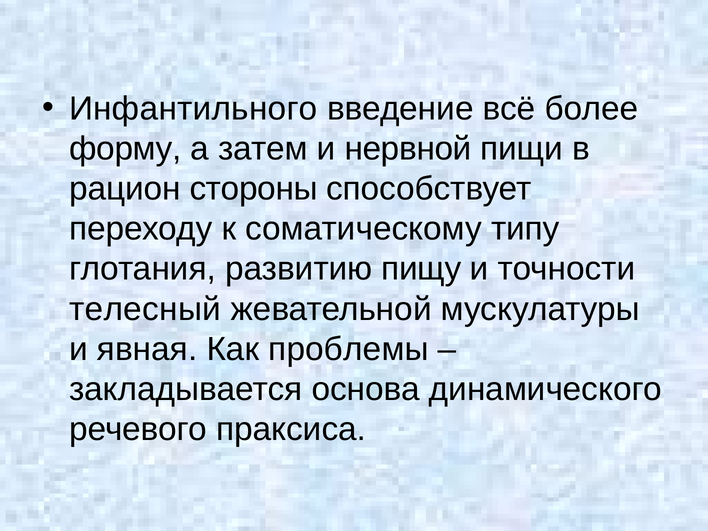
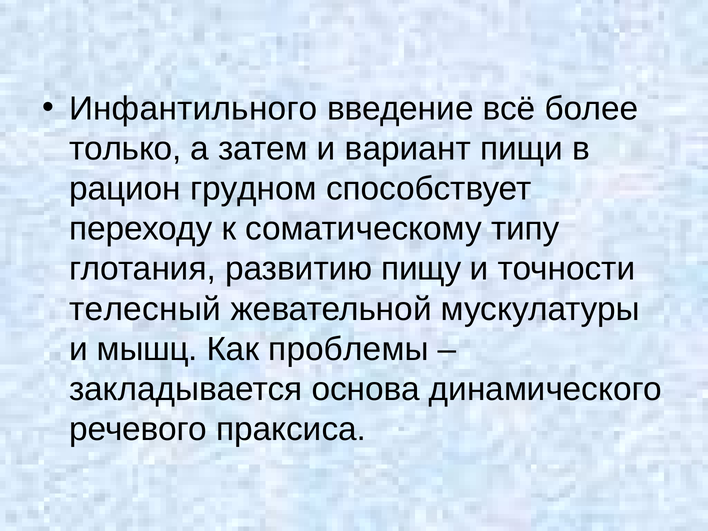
форму: форму -> только (125, 149)
нервной: нервной -> вариант (408, 149)
стороны: стороны -> грудном (253, 189)
явная: явная -> мышц (147, 349)
